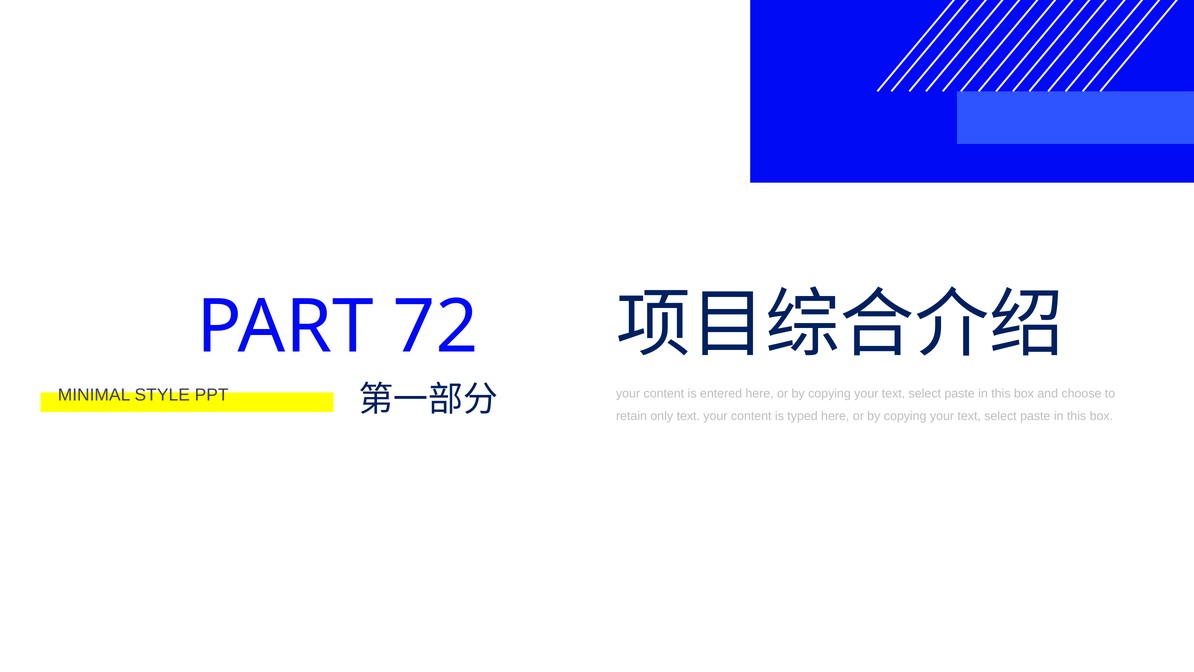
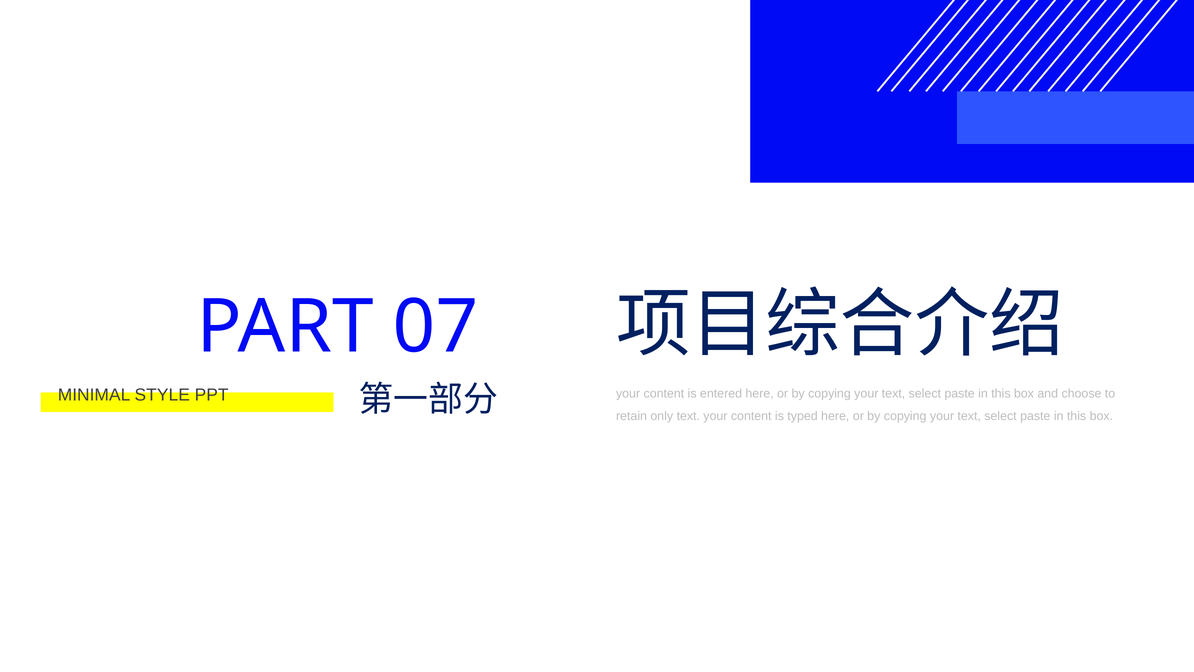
72: 72 -> 07 (436, 327)
